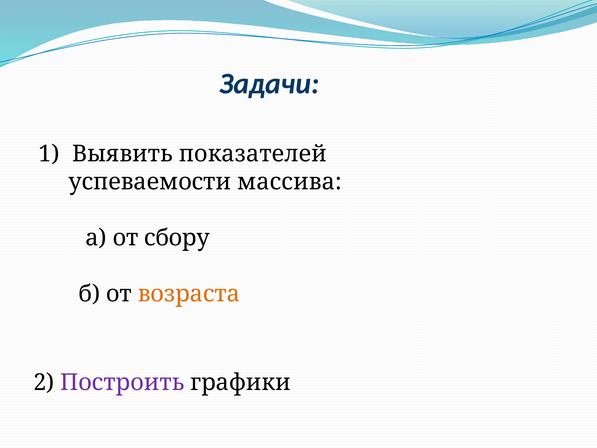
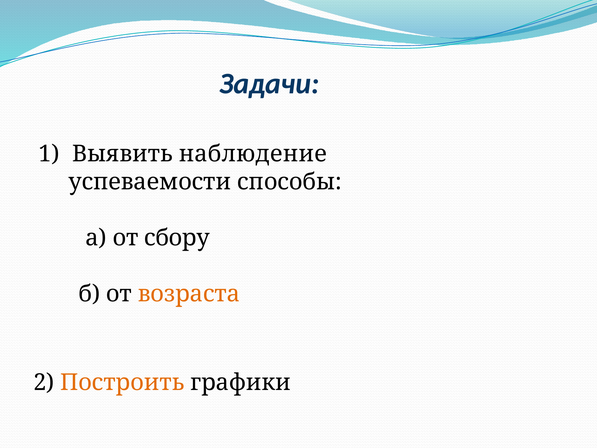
показателей: показателей -> наблюдение (253, 154)
массива: массива -> способы (290, 182)
Построить colour: purple -> orange (122, 382)
